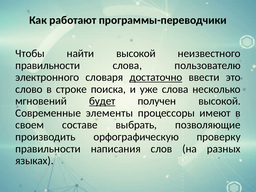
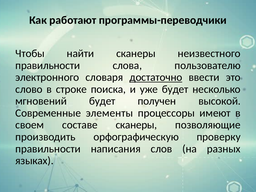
найти высокой: высокой -> сканеры (136, 53)
уже слова: слова -> будет (175, 89)
будет underline: present -> none (102, 101)
составе выбрать: выбрать -> сканеры (136, 125)
